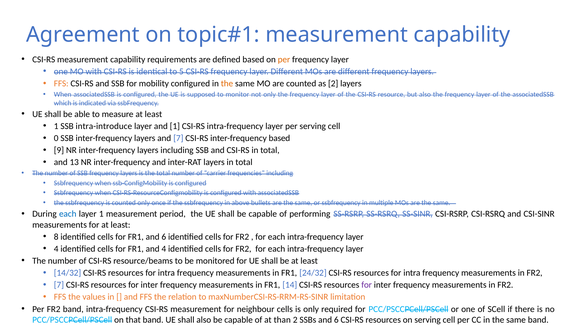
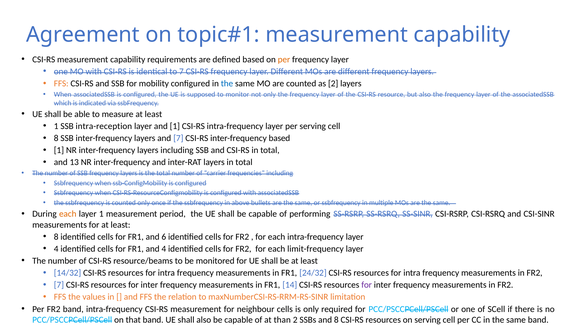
to 5: 5 -> 7 (181, 71)
the colour: orange -> blue (227, 83)
intra-introduce: intra-introduce -> intra-reception (104, 126)
0: 0 -> 8 (56, 138)
9: 9 -> 1 (59, 150)
each colour: blue -> orange (68, 214)
FR2 for each intra-frequency: intra-frequency -> limit-frequency (315, 248)
SSBs and 6: 6 -> 8 (336, 319)
